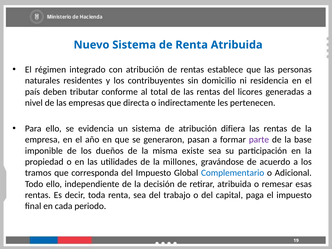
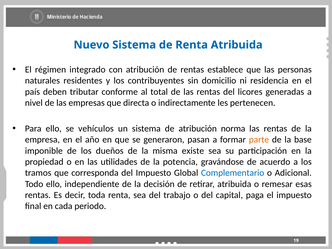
evidencia: evidencia -> vehículos (96, 129)
difiera: difiera -> norma (233, 129)
parte colour: purple -> orange (259, 140)
millones: millones -> potencia (180, 162)
